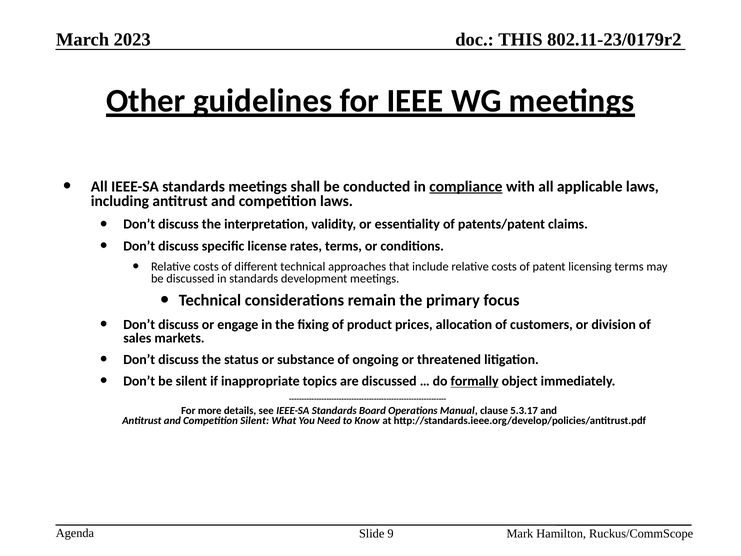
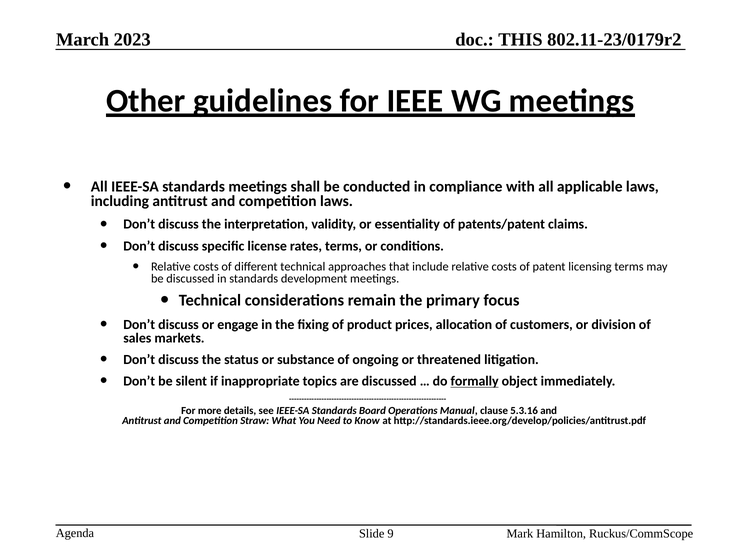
compliance underline: present -> none (466, 186)
5.3.17: 5.3.17 -> 5.3.16 (524, 410)
Competition Silent: Silent -> Straw (255, 421)
